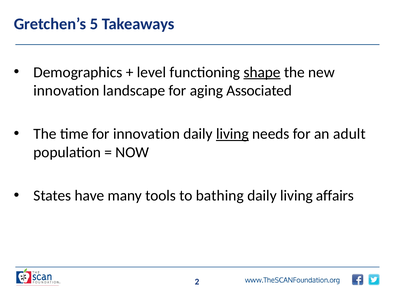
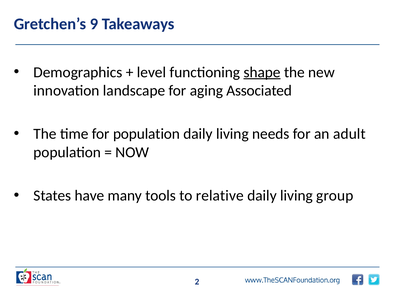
5: 5 -> 9 (94, 24)
for innovation: innovation -> population (146, 134)
living underline: present -> none (232, 134)
bathing: bathing -> relative (220, 196)
affairs: affairs -> group (335, 196)
